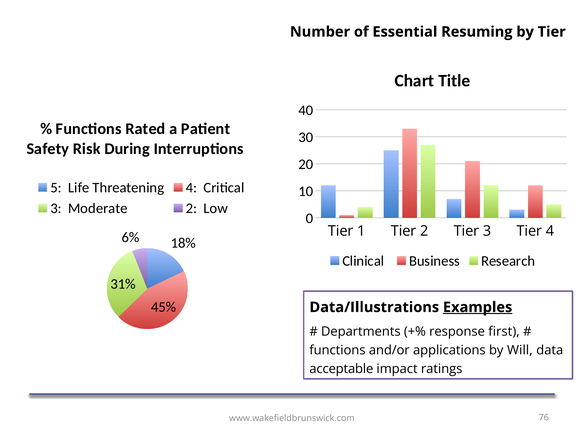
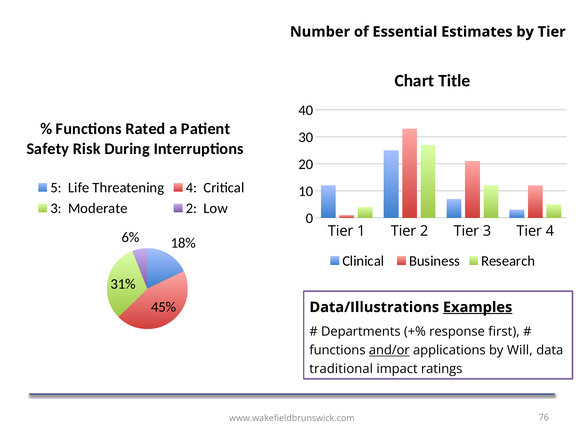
Resuming: Resuming -> Estimates (477, 32)
and/or underline: none -> present (389, 350)
acceptable: acceptable -> traditional (341, 369)
